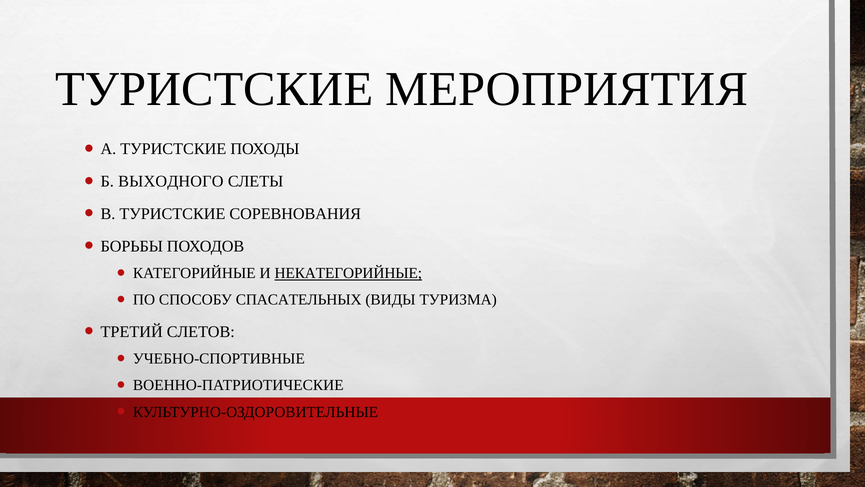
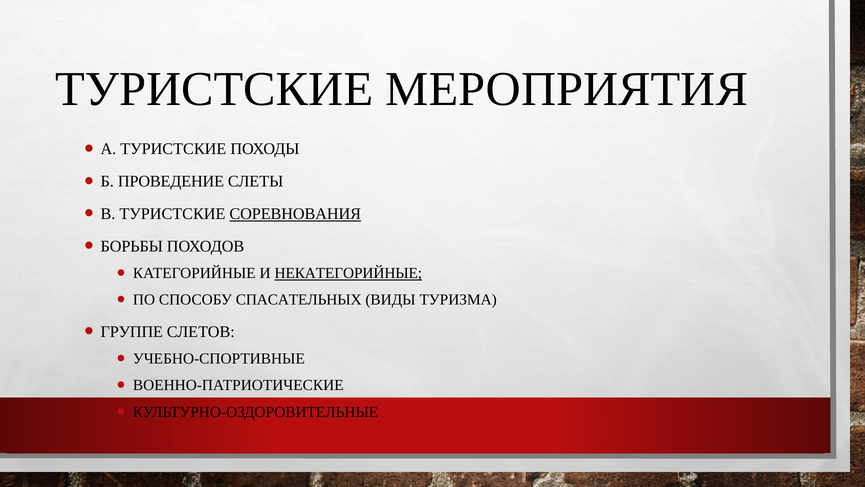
ВЫХОДНОГО: ВЫХОДНОГО -> ПРОВЕДЕНИЕ (171, 181)
СОРЕВНОВАНИЯ underline: none -> present (295, 214)
ТРЕТИЙ: ТРЕТИЙ -> ГРУППЕ (132, 331)
